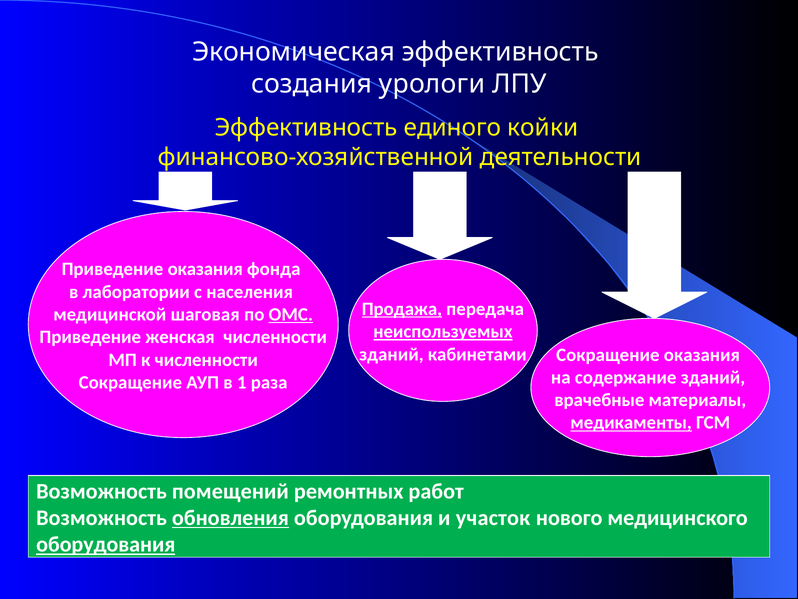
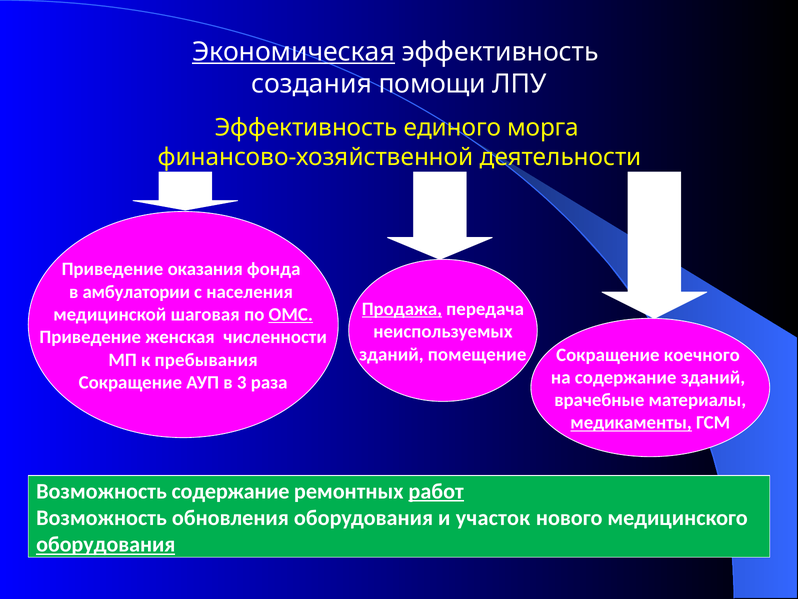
Экономическая underline: none -> present (294, 52)
урологи: урологи -> помощи (432, 84)
койки: койки -> морга (543, 128)
лаборатории: лаборатории -> амбулатории (136, 292)
неиспользуемых underline: present -> none (443, 331)
кабинетами: кабинетами -> помещение (477, 354)
Сокращение оказания: оказания -> коечного (702, 355)
к численности: численности -> пребывания (206, 360)
1: 1 -> 3 (242, 382)
Возможность помещений: помещений -> содержание (231, 491)
работ underline: none -> present (436, 491)
обновления underline: present -> none (230, 518)
